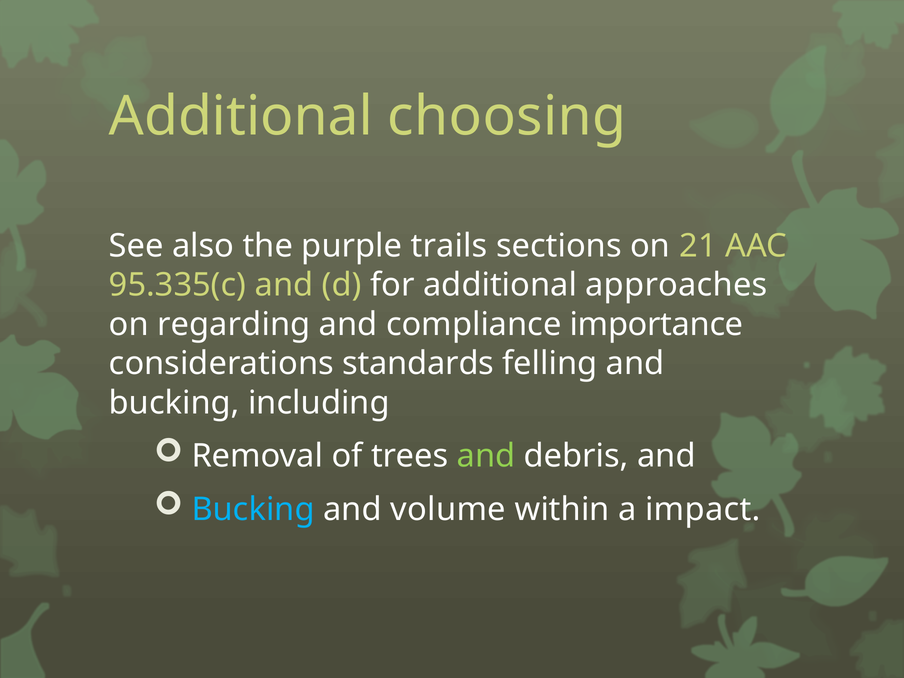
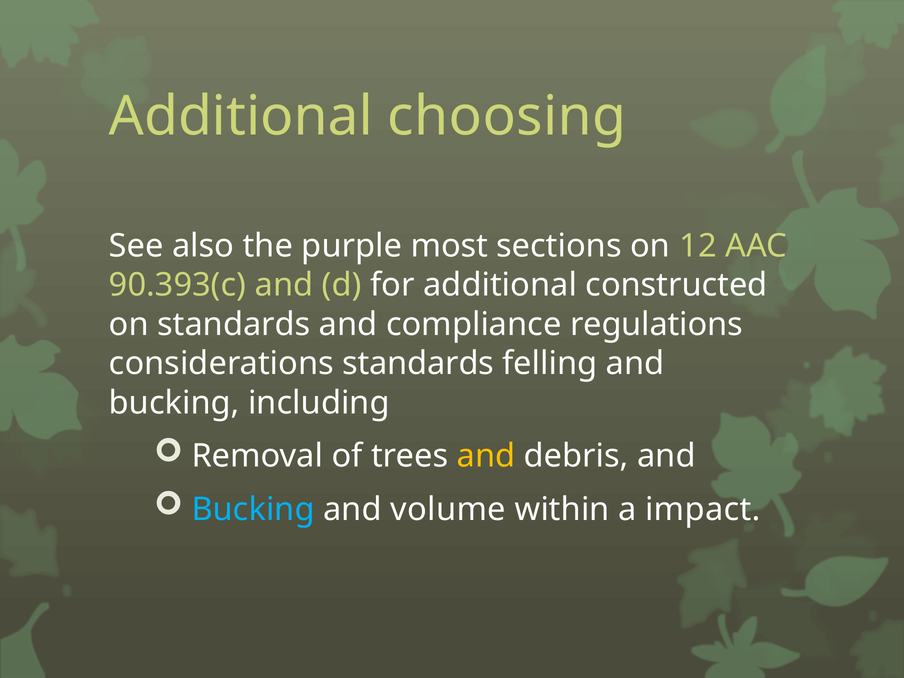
trails: trails -> most (449, 246)
21: 21 -> 12 (698, 246)
95.335(c: 95.335(c -> 90.393(c (178, 285)
approaches: approaches -> constructed (676, 285)
on regarding: regarding -> standards (234, 324)
importance: importance -> regulations (656, 324)
and colour: light green -> yellow (486, 456)
